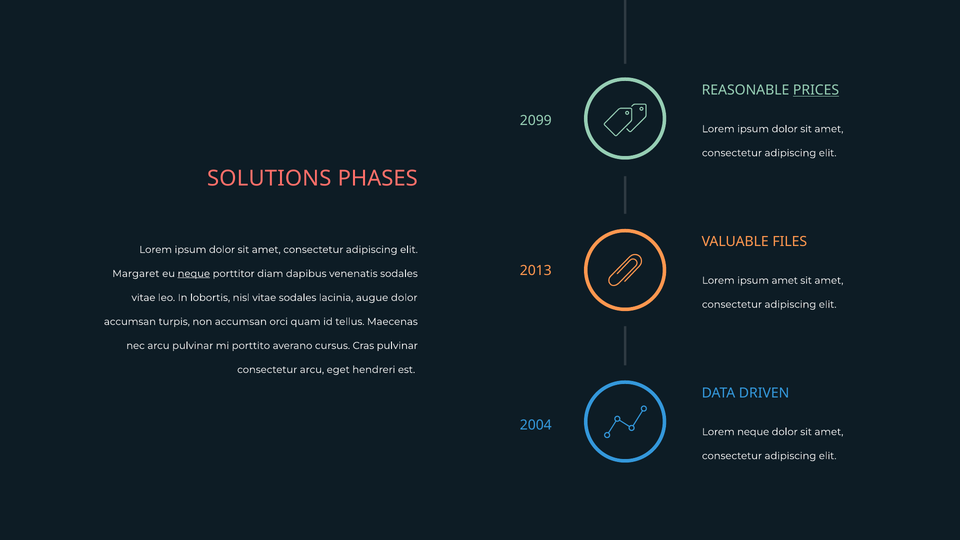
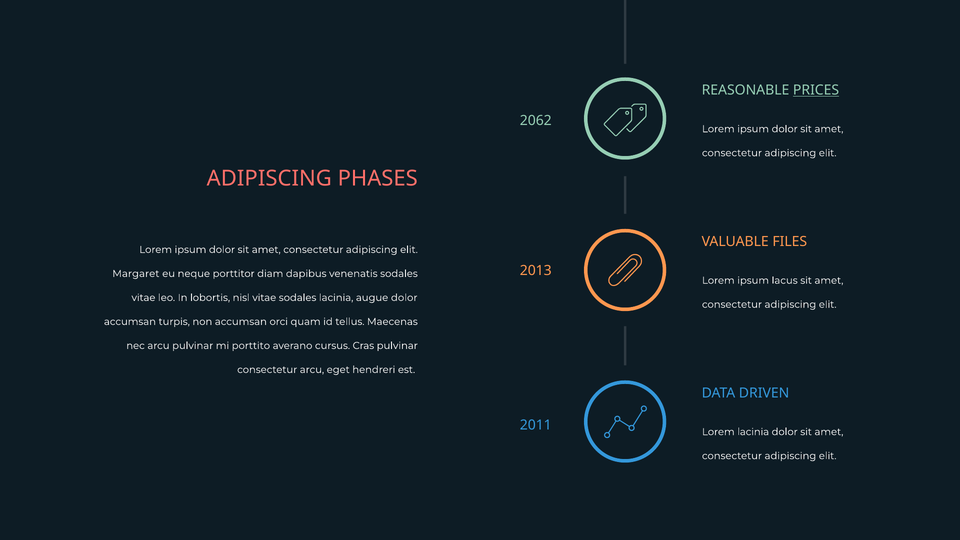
2099: 2099 -> 2062 (536, 121)
SOLUTIONS: SOLUTIONS -> ADIPISCING (269, 178)
neque underline: present -> none (194, 274)
ipsum amet: amet -> lacus (785, 280)
2004: 2004 -> 2011 (536, 425)
Lorem neque: neque -> lacinia (753, 432)
